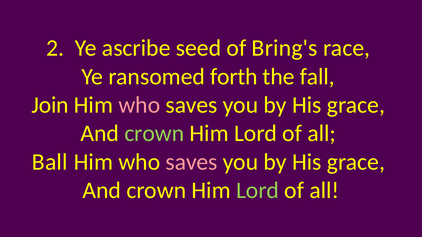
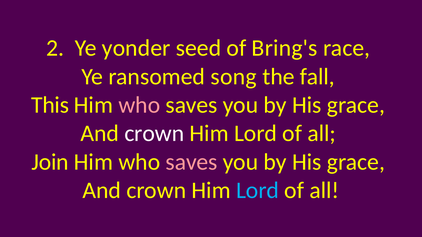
ascribe: ascribe -> yonder (136, 48)
forth: forth -> song (234, 77)
Join: Join -> This (50, 105)
crown colour: light green -> white (154, 134)
Ball: Ball -> Join (50, 162)
Lord colour: light green -> light blue (258, 191)
